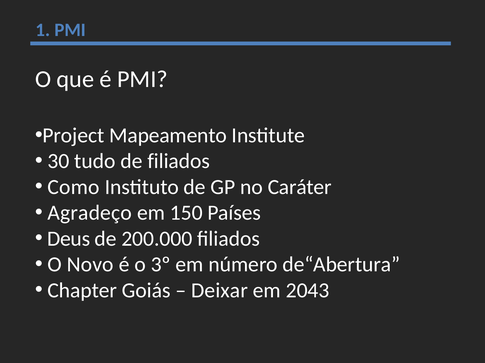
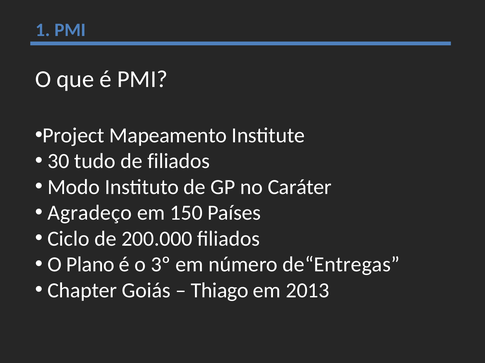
Como: Como -> Modo (74, 187)
Deus: Deus -> Ciclo (68, 239)
Novo: Novo -> Plano (90, 265)
de“Abertura: de“Abertura -> de“Entregas (341, 265)
Deixar: Deixar -> Thiago (220, 291)
2043: 2043 -> 2013 (308, 291)
